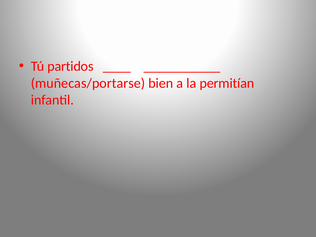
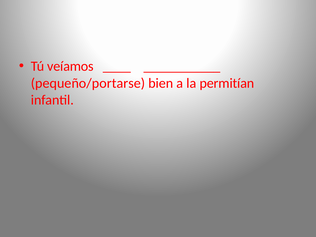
partidos: partidos -> veíamos (70, 66)
muñecas/portarse: muñecas/portarse -> pequeño/portarse (88, 83)
